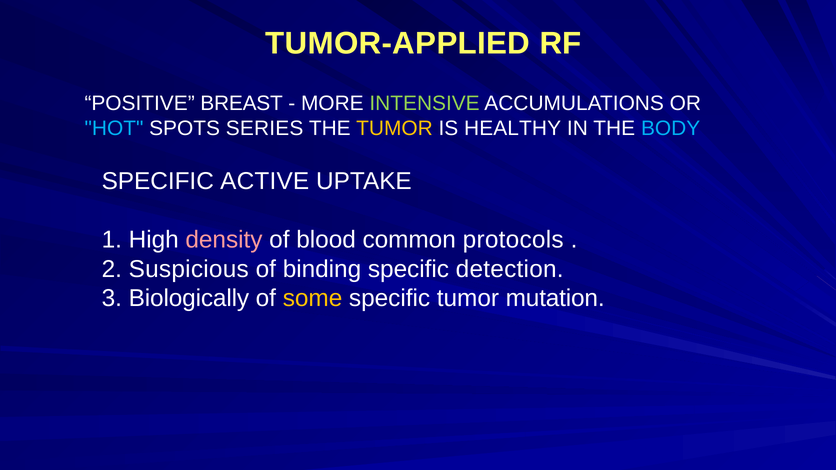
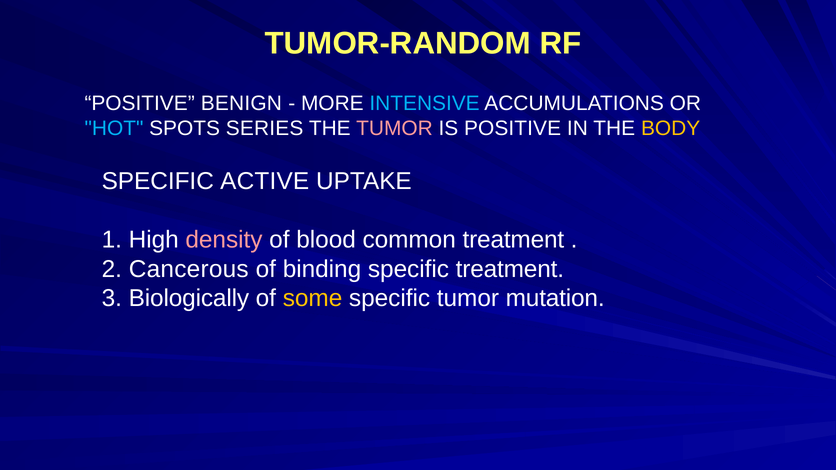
TUMOR-APPLIED: TUMOR-APPLIED -> TUMOR-RANDOM (398, 43)
BREAST: BREAST -> BENIGN (241, 103)
INTENSIVE colour: light green -> light blue (425, 103)
TUMOR colour: yellow -> pink (394, 128)
IS HEALTHY: HEALTHY -> POSITIVE (513, 128)
BODY colour: light blue -> yellow (671, 128)
common protocols: protocols -> treatment (513, 240)
Suspicious: Suspicious -> Cancerous (189, 269)
specific detection: detection -> treatment (510, 269)
